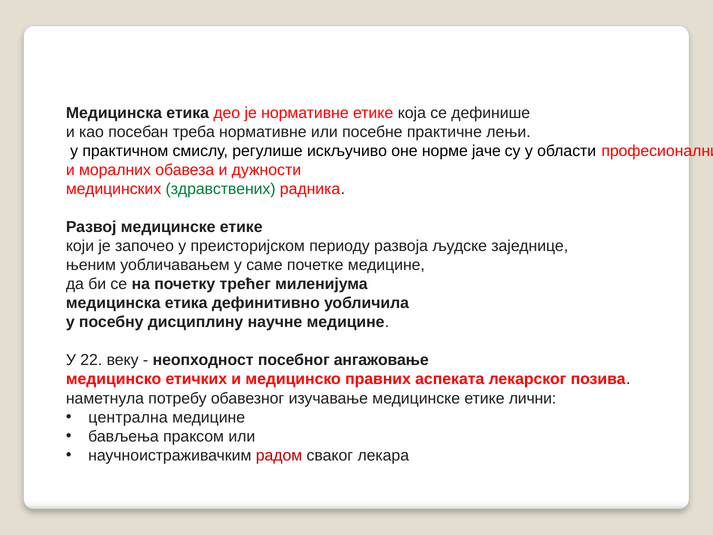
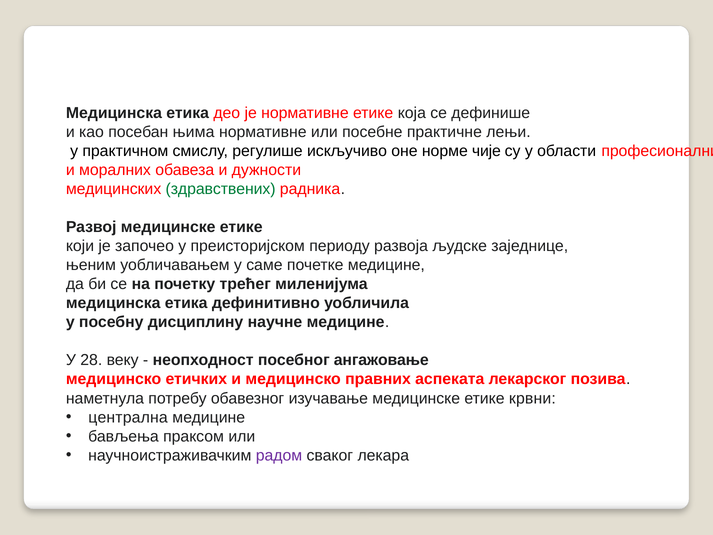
треба: треба -> њима (194, 132)
јаче: јаче -> чије (486, 151)
22: 22 -> 28 (91, 360)
лични: лични -> крвни (532, 398)
радом colour: red -> purple (279, 455)
